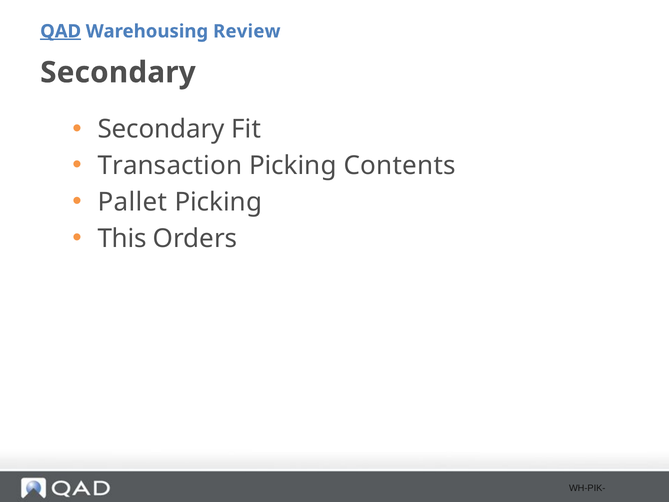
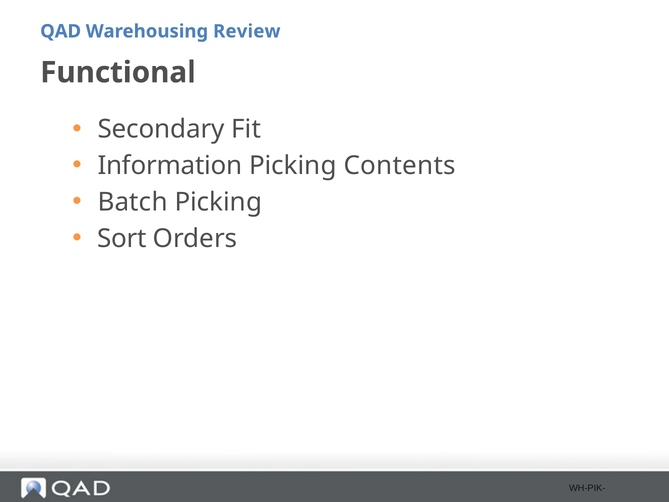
QAD underline: present -> none (61, 31)
Secondary: Secondary -> Functional (118, 72)
Transaction: Transaction -> Information (170, 166)
Pallet: Pallet -> Batch (133, 202)
This: This -> Sort (122, 239)
